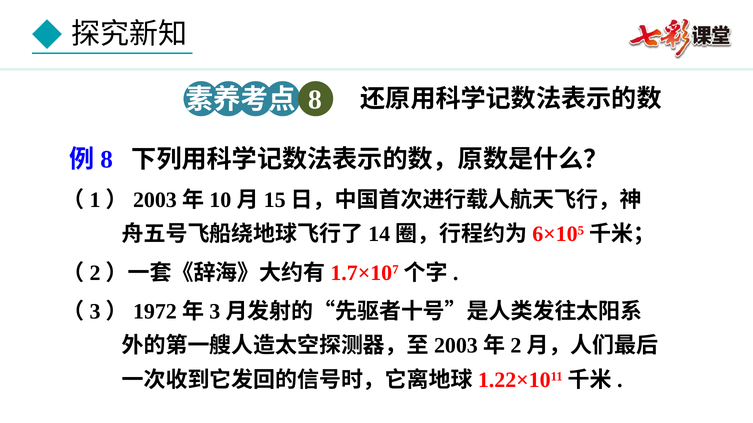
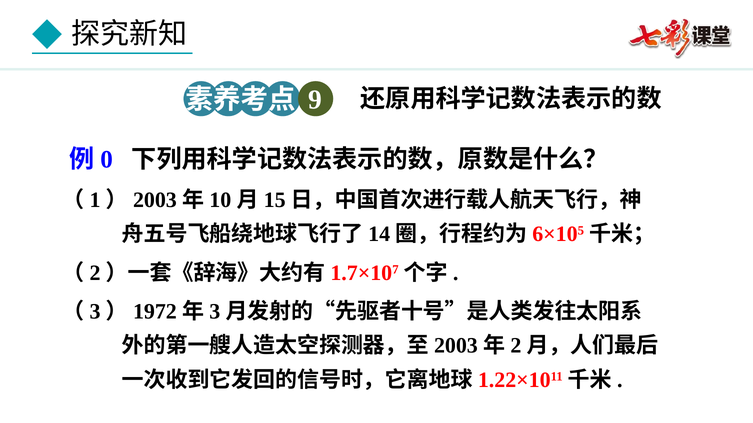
8: 8 -> 9 (315, 100)
8: 8 -> 0 (107, 160)
